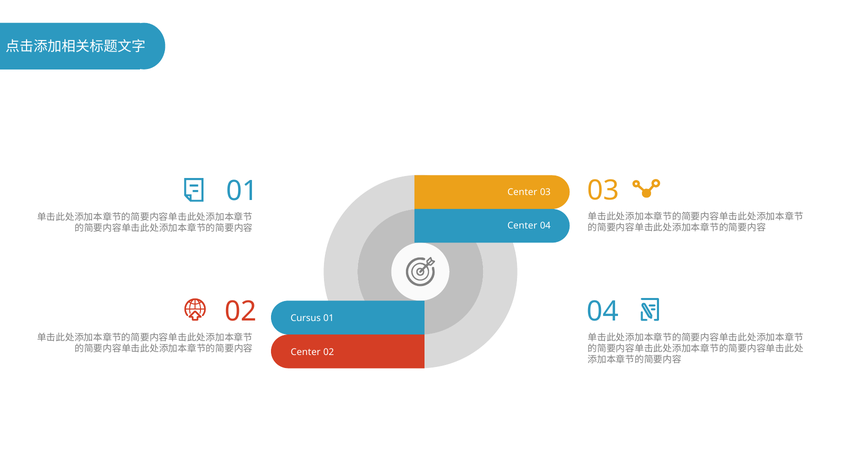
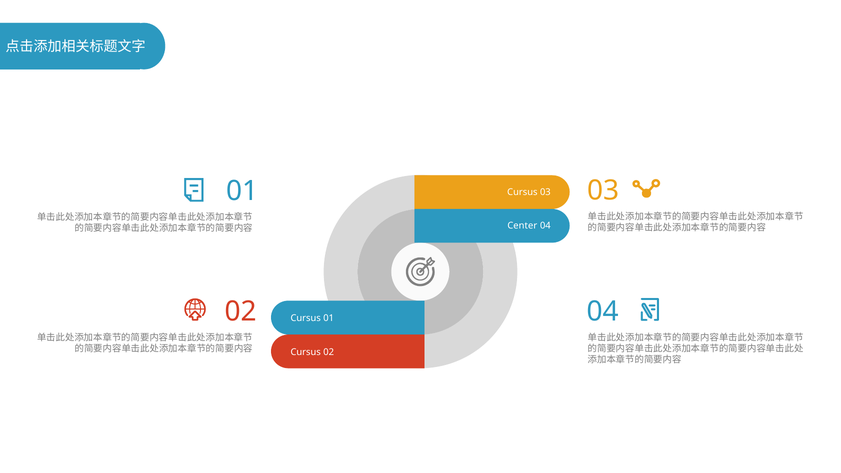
Center: Center -> Cursus (522, 192)
Center: Center -> Cursus (306, 352)
